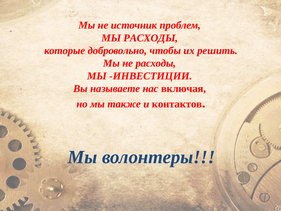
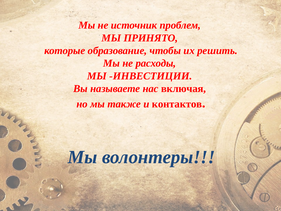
МЫ РАСХОДЫ: РАСХОДЫ -> ПРИНЯТО (151, 38)
добровольно: добровольно -> образование (117, 51)
